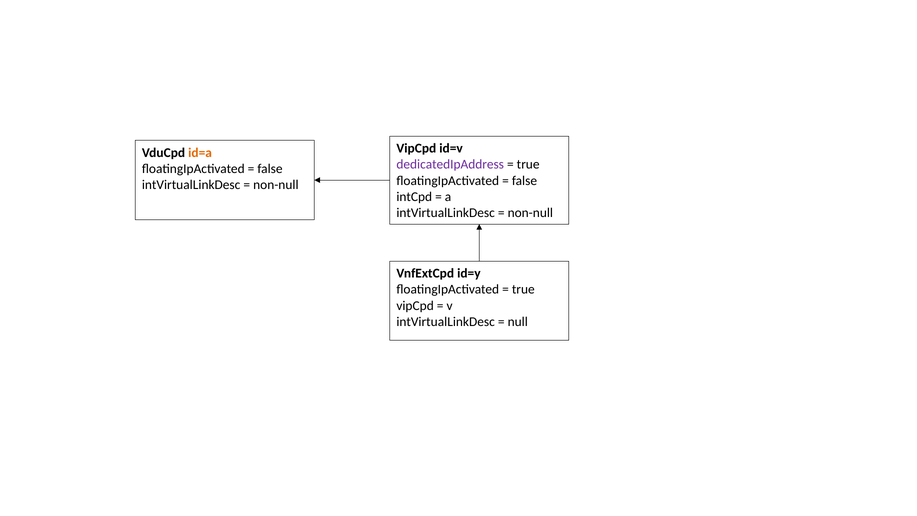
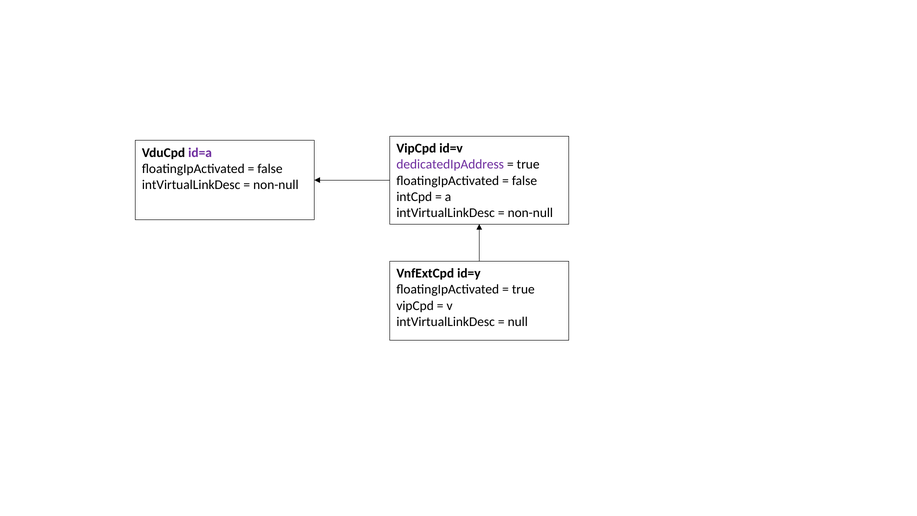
id=a colour: orange -> purple (200, 153)
